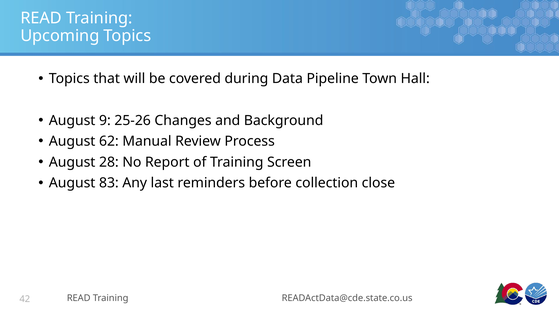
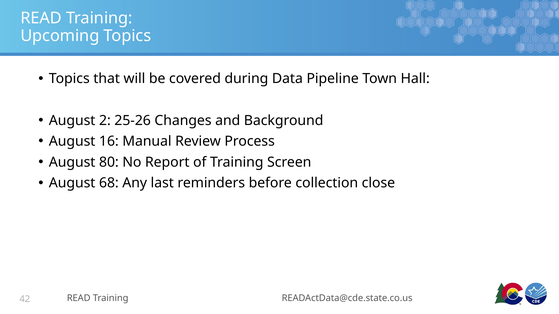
9: 9 -> 2 (105, 121)
62: 62 -> 16 (109, 141)
28: 28 -> 80 (109, 162)
83: 83 -> 68 (109, 183)
